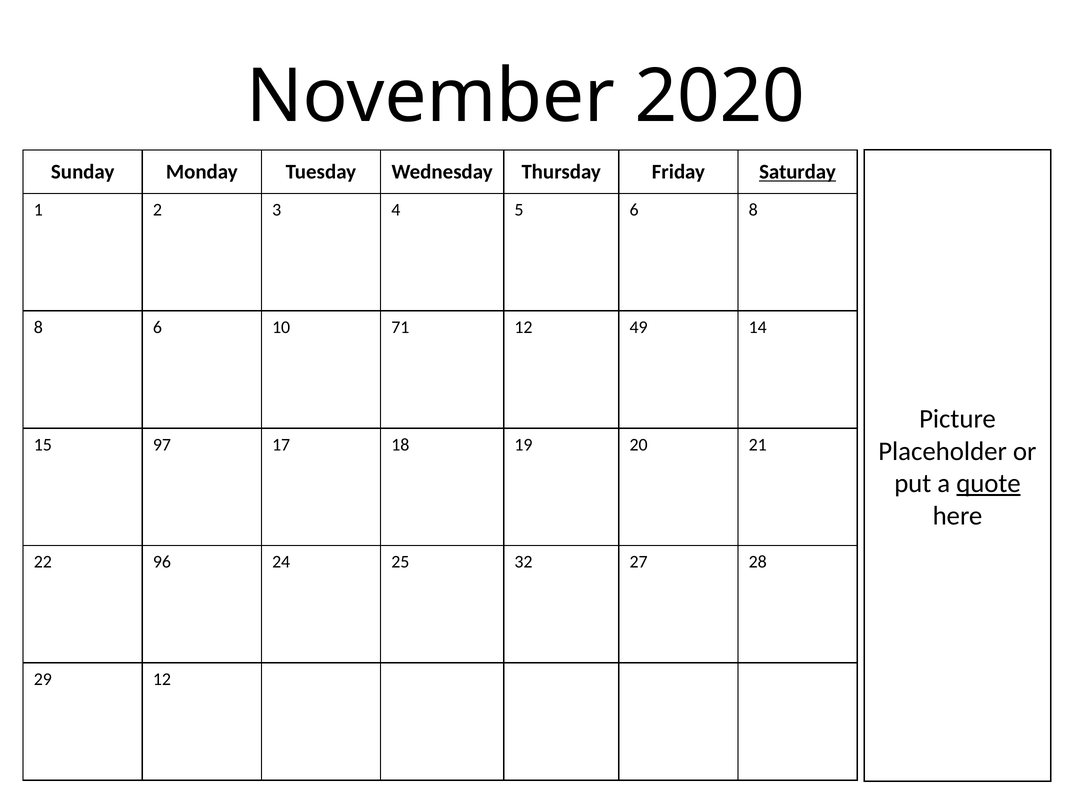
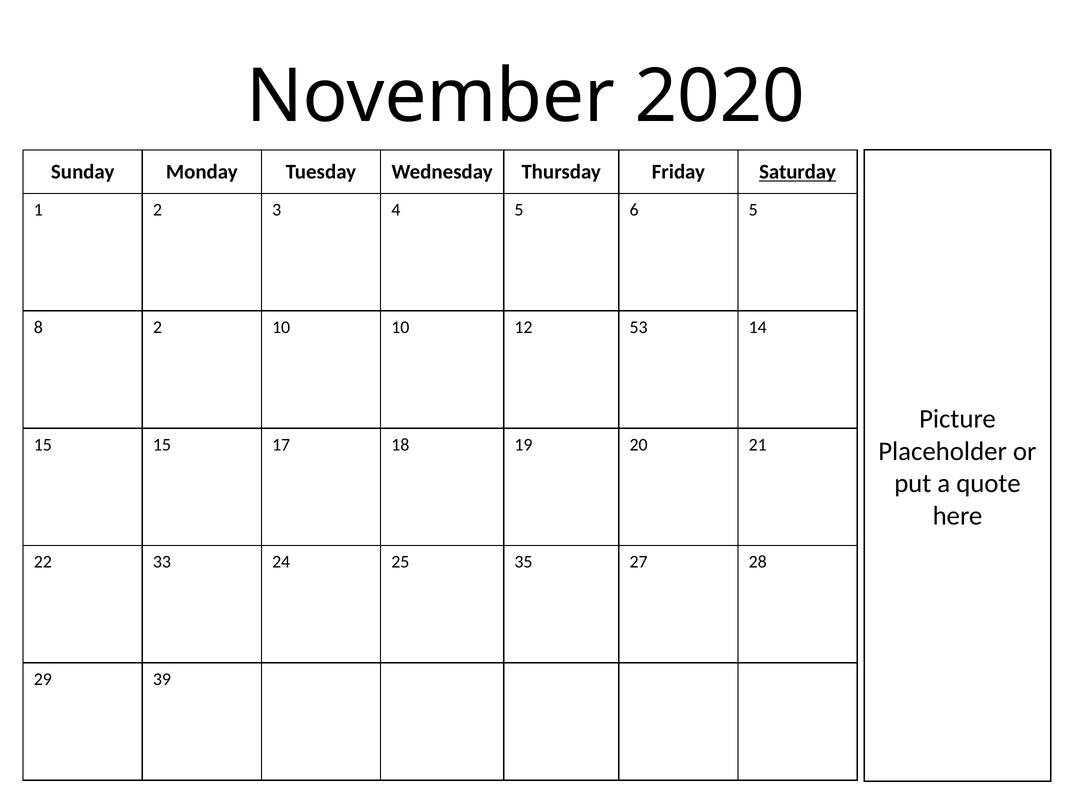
6 8: 8 -> 5 (753, 210)
8 6: 6 -> 2 (158, 327)
10 71: 71 -> 10 (400, 327)
49: 49 -> 53 (639, 327)
15 97: 97 -> 15 (162, 444)
quote underline: present -> none (988, 483)
96: 96 -> 33 (162, 562)
32: 32 -> 35 (523, 562)
29 12: 12 -> 39 (162, 679)
